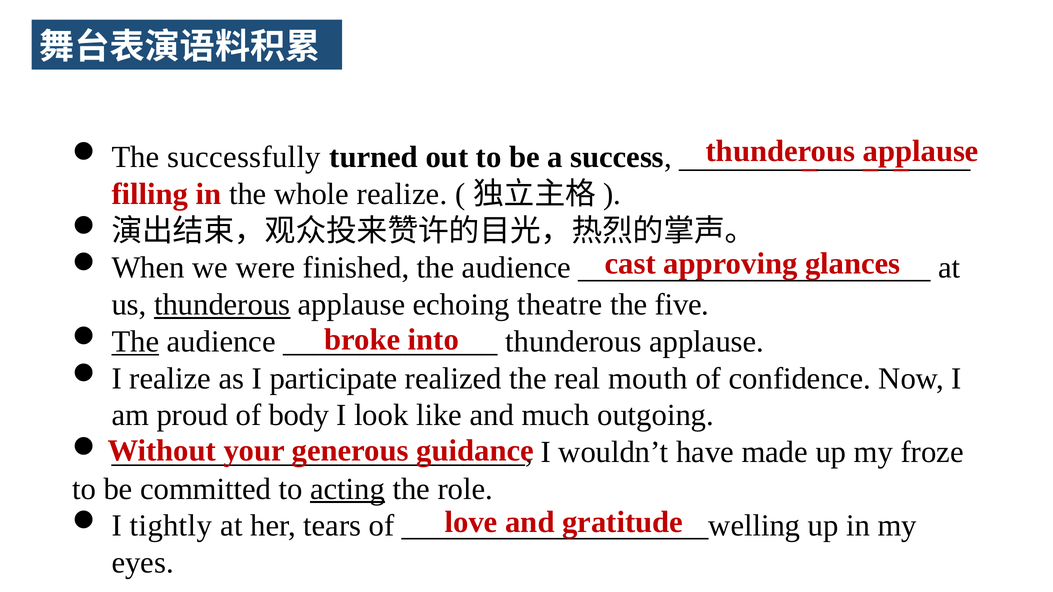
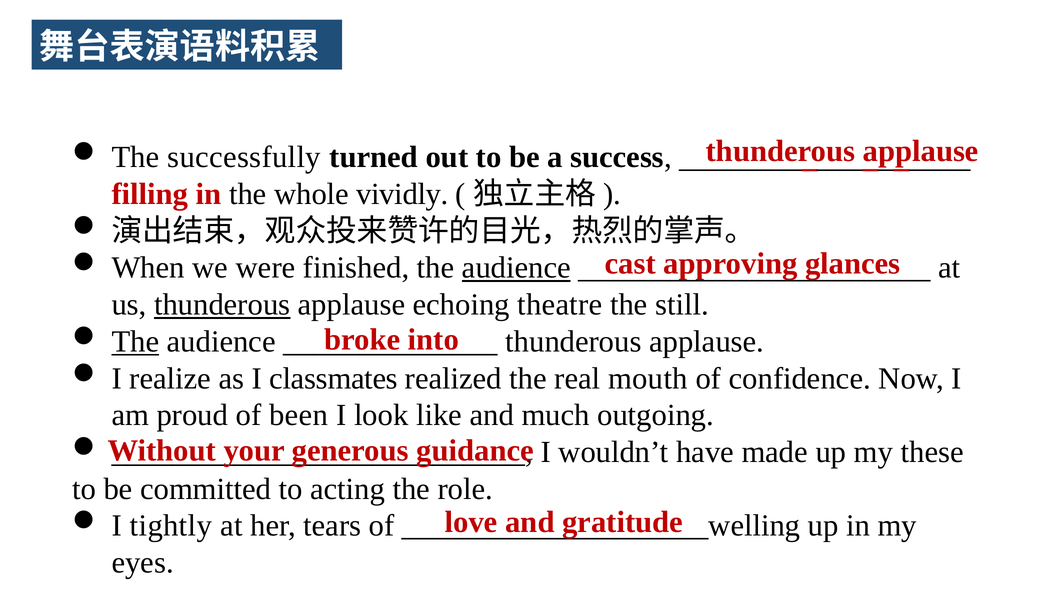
whole realize: realize -> vividly (402, 194)
audience underline: none -> present (516, 268)
five: five -> still (682, 305)
participate: participate -> classmates (334, 379)
body: body -> been (299, 415)
froze: froze -> these (932, 452)
acting underline: present -> none (348, 489)
